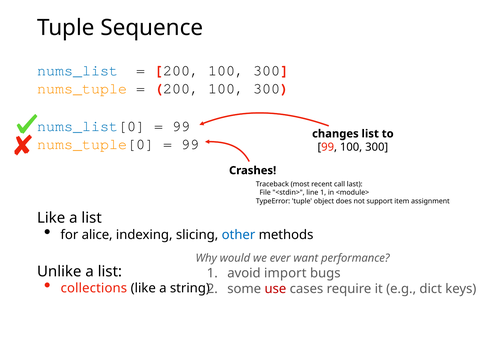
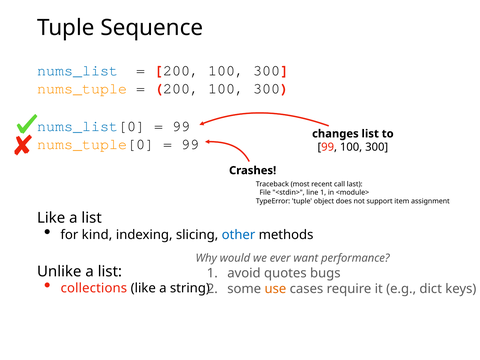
alice: alice -> kind (97, 235)
import: import -> quotes (285, 273)
use colour: red -> orange (275, 289)
